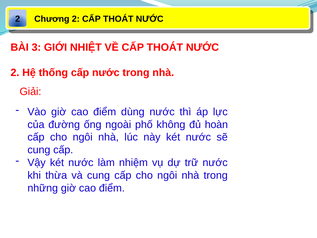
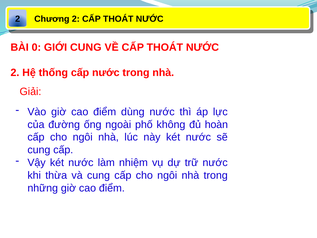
3: 3 -> 0 (36, 47)
GIỚI NHIỆT: NHIỆT -> CUNG (86, 47)
